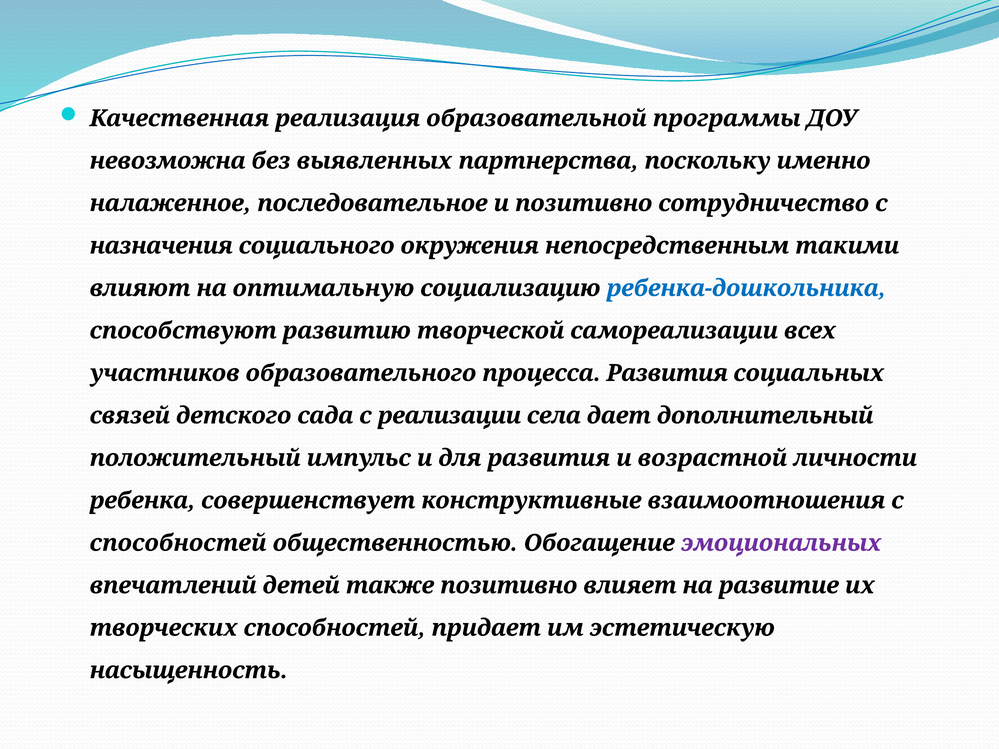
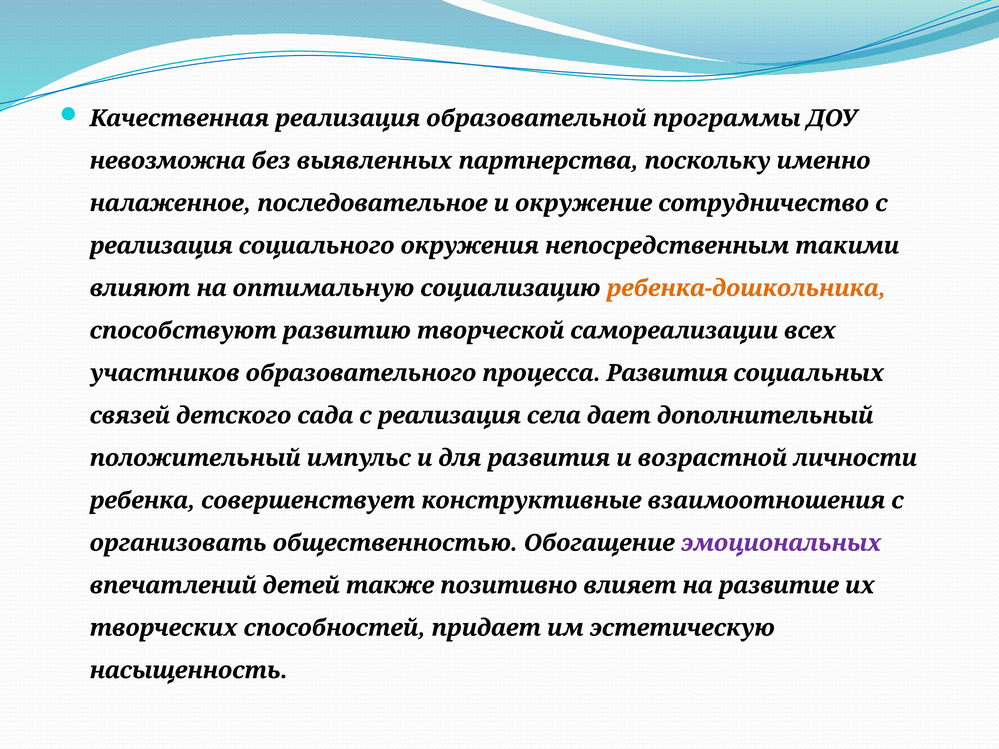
и позитивно: позитивно -> окружение (584, 203)
назначения: назначения -> реализация (161, 246)
ребенка-дошкольника colour: blue -> orange (746, 288)
сада с реализации: реализации -> реализация (449, 416)
способностей: способностей -> организовать (178, 543)
